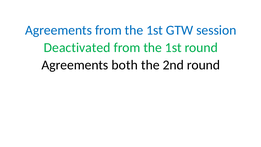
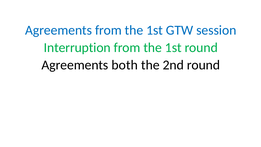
Deactivated: Deactivated -> Interruption (77, 48)
